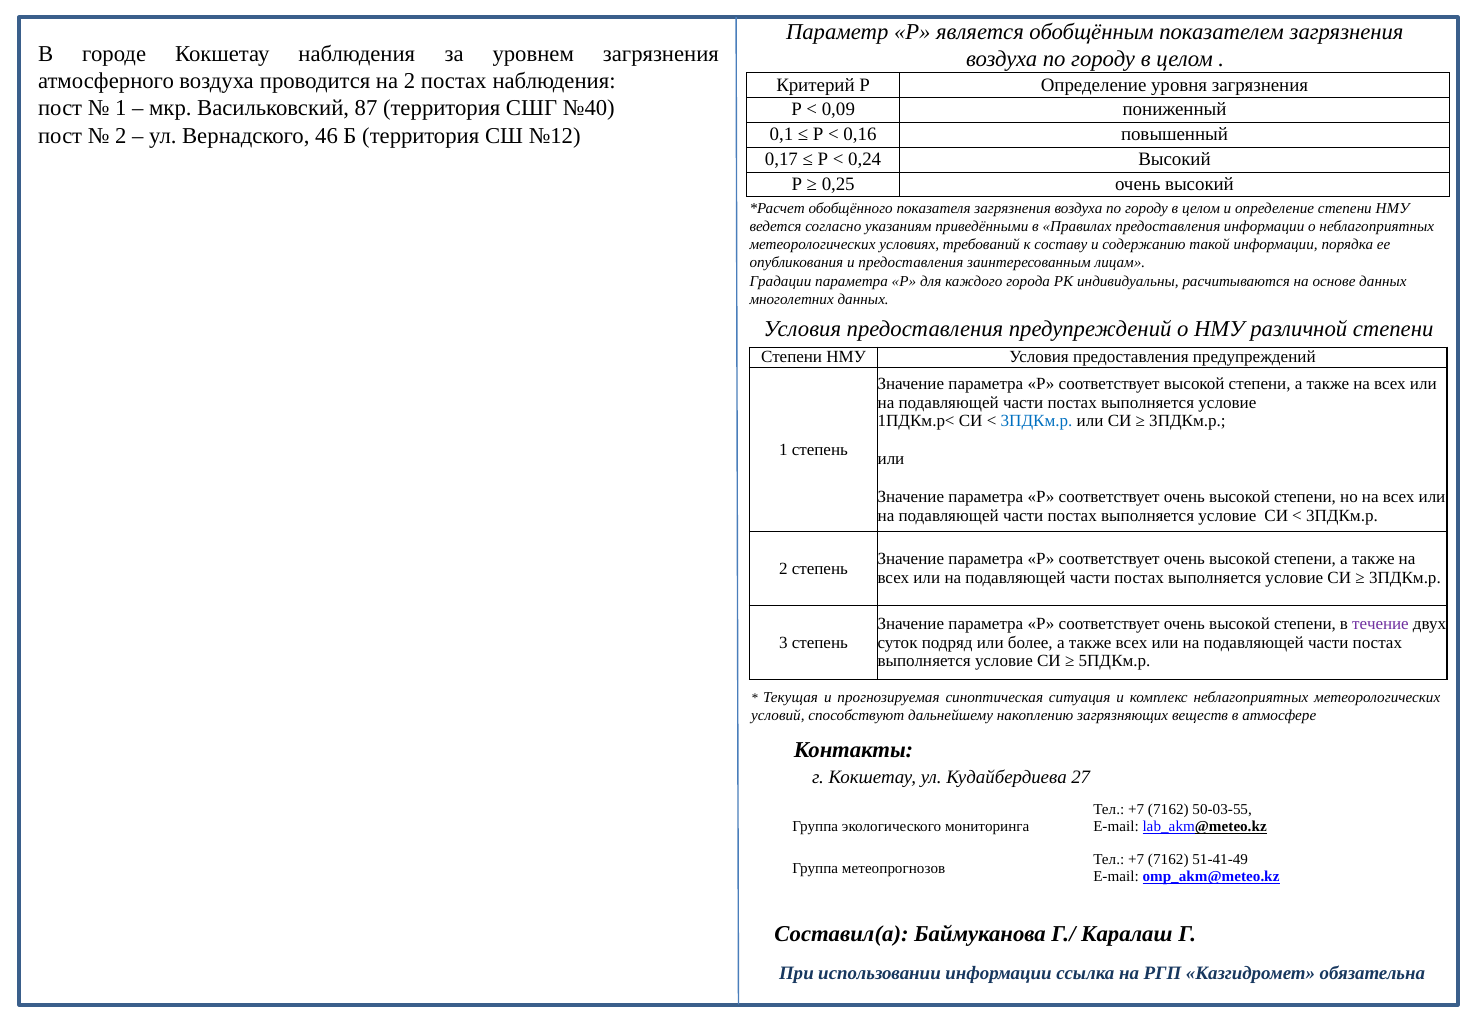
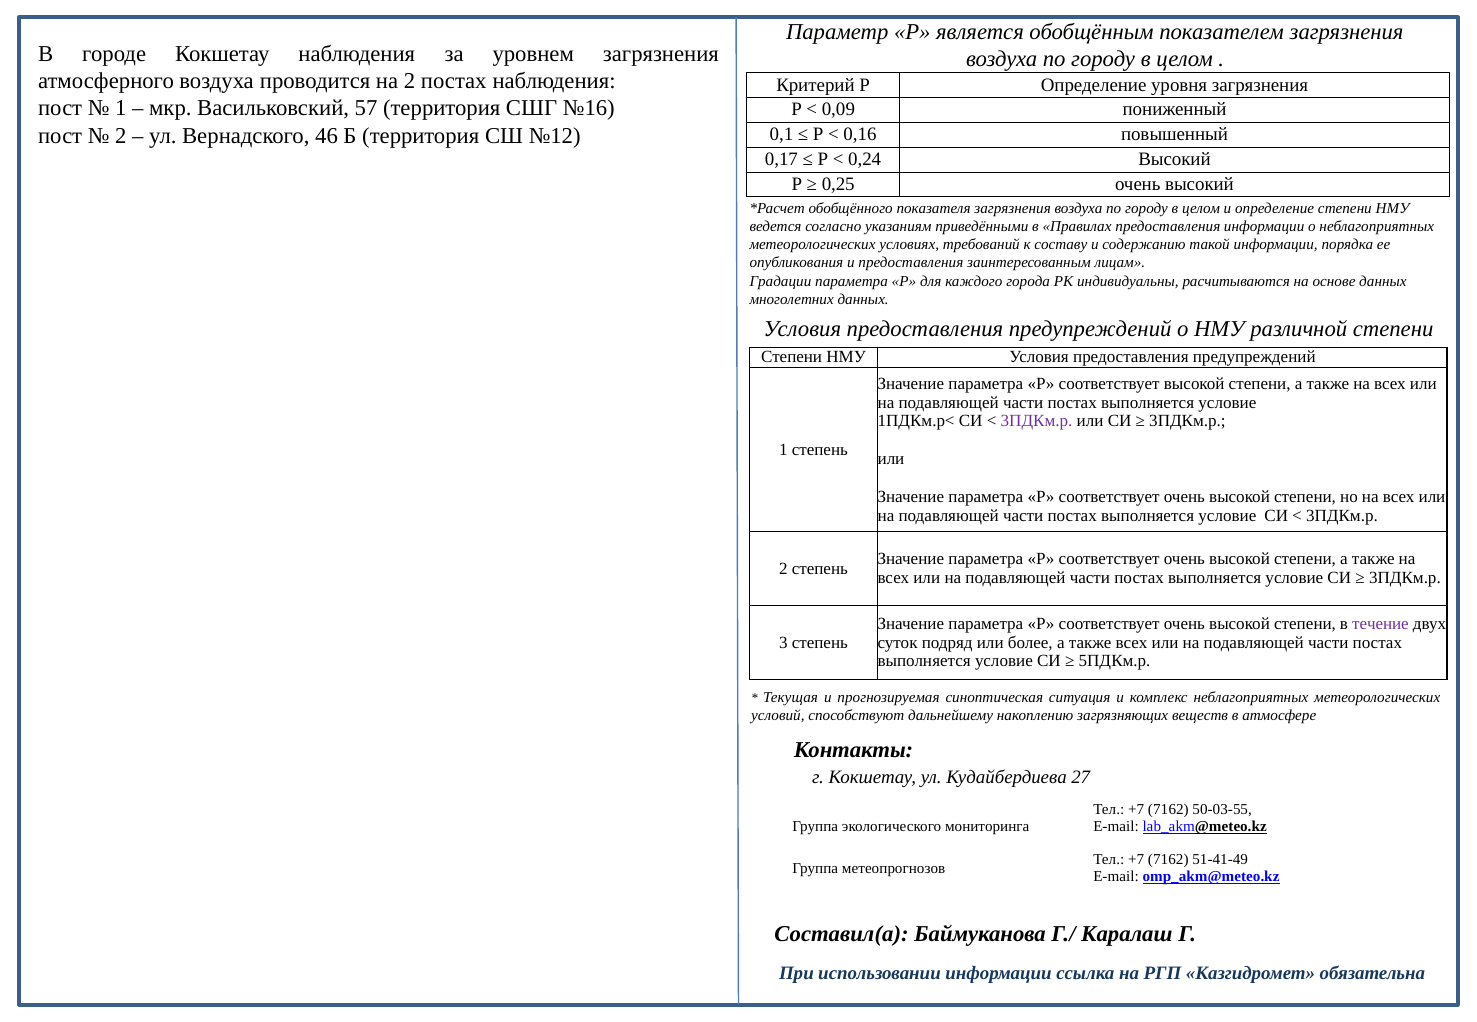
87: 87 -> 57 (366, 108)
№40: №40 -> №16 (589, 108)
3ПДКм.р colour: blue -> purple (1037, 422)
